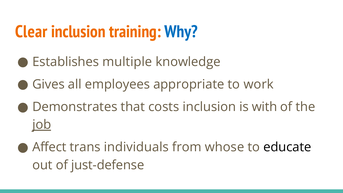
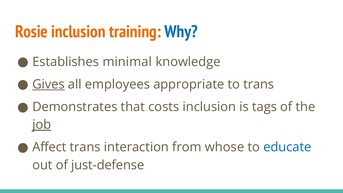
Clear: Clear -> Rosie (31, 32)
multiple: multiple -> minimal (127, 62)
Gives underline: none -> present (48, 84)
to work: work -> trans (259, 84)
with: with -> tags (264, 107)
individuals: individuals -> interaction (136, 147)
educate colour: black -> blue (287, 147)
